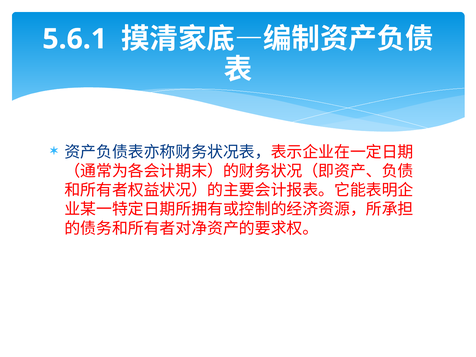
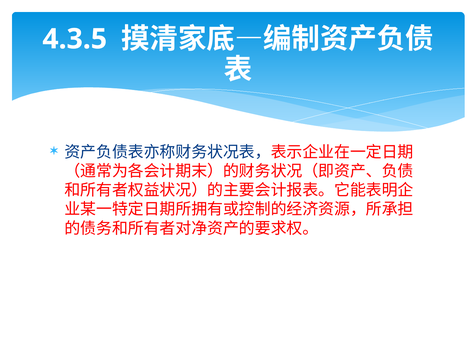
5.6.1: 5.6.1 -> 4.3.5 (75, 39)
